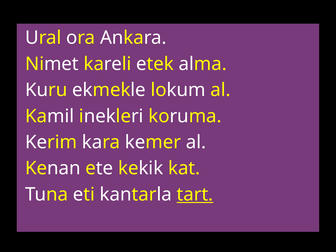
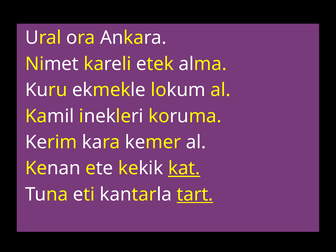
kat underline: none -> present (184, 168)
